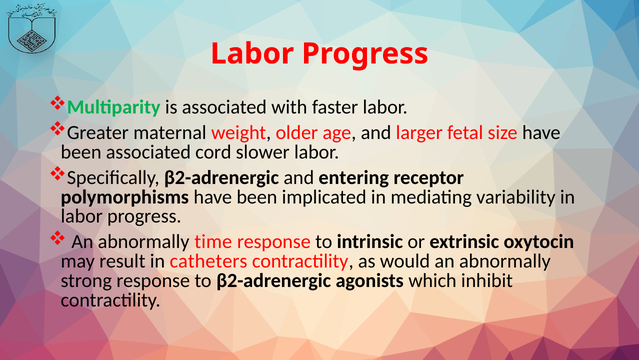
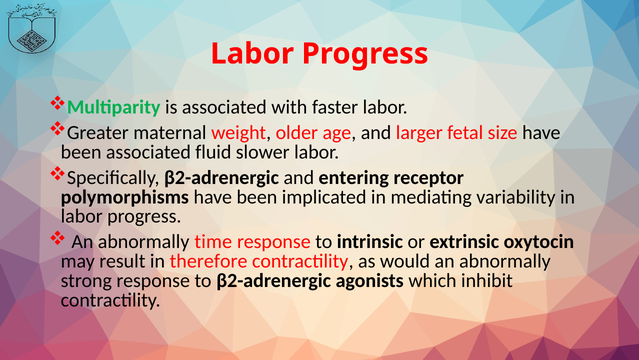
cord: cord -> fluid (213, 152)
catheters: catheters -> therefore (209, 261)
